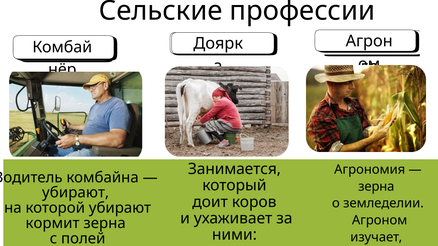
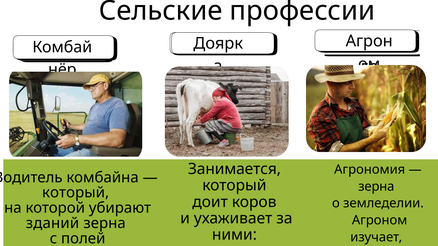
убирают: убирают -> который (76, 193)
кормит: кормит -> зданий (52, 224)
